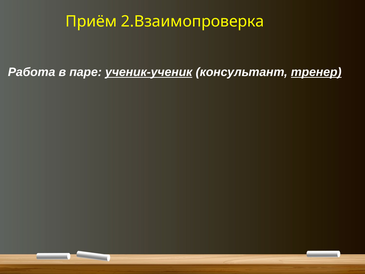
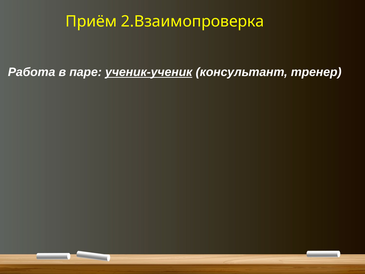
тренер underline: present -> none (316, 72)
